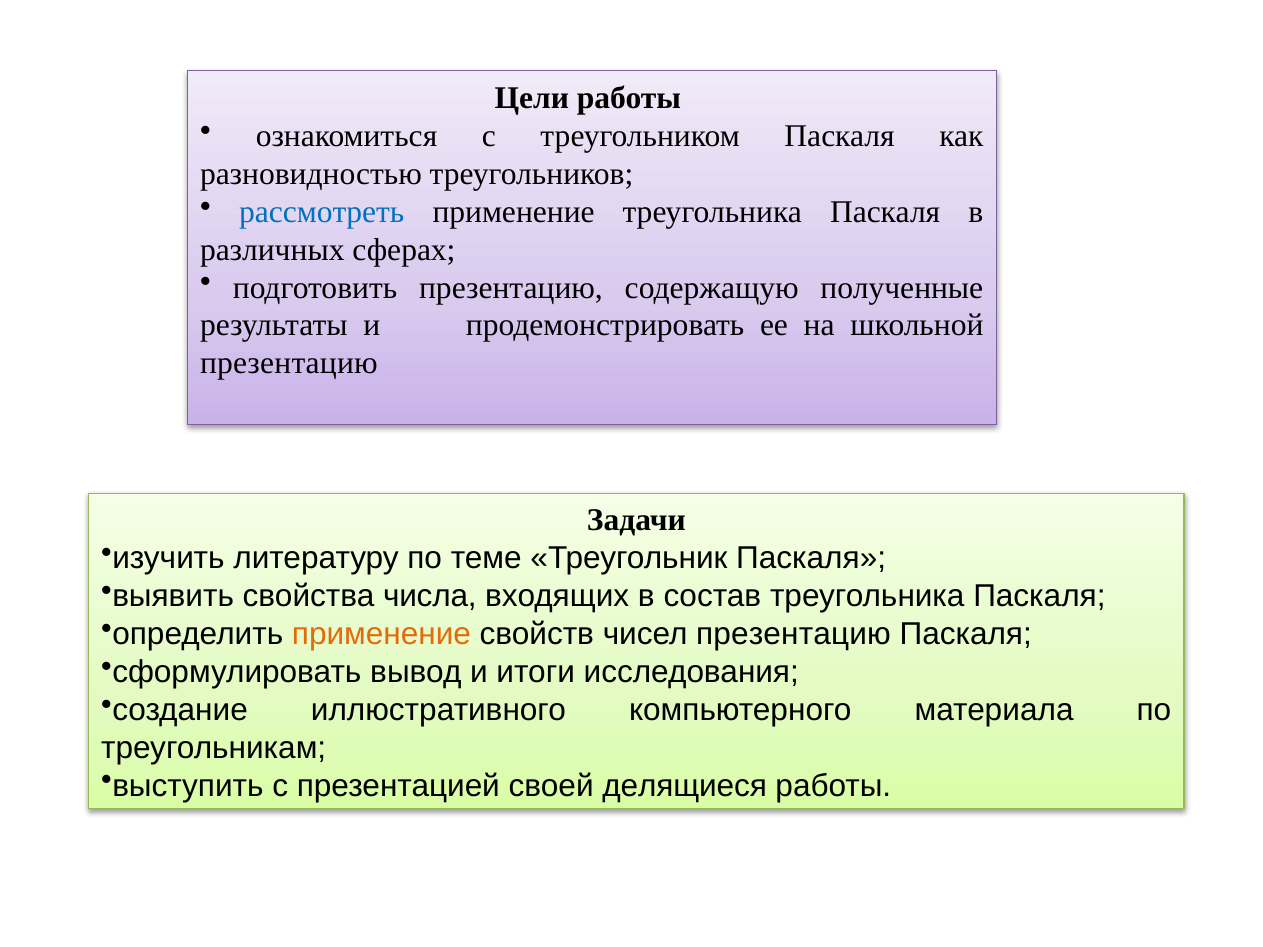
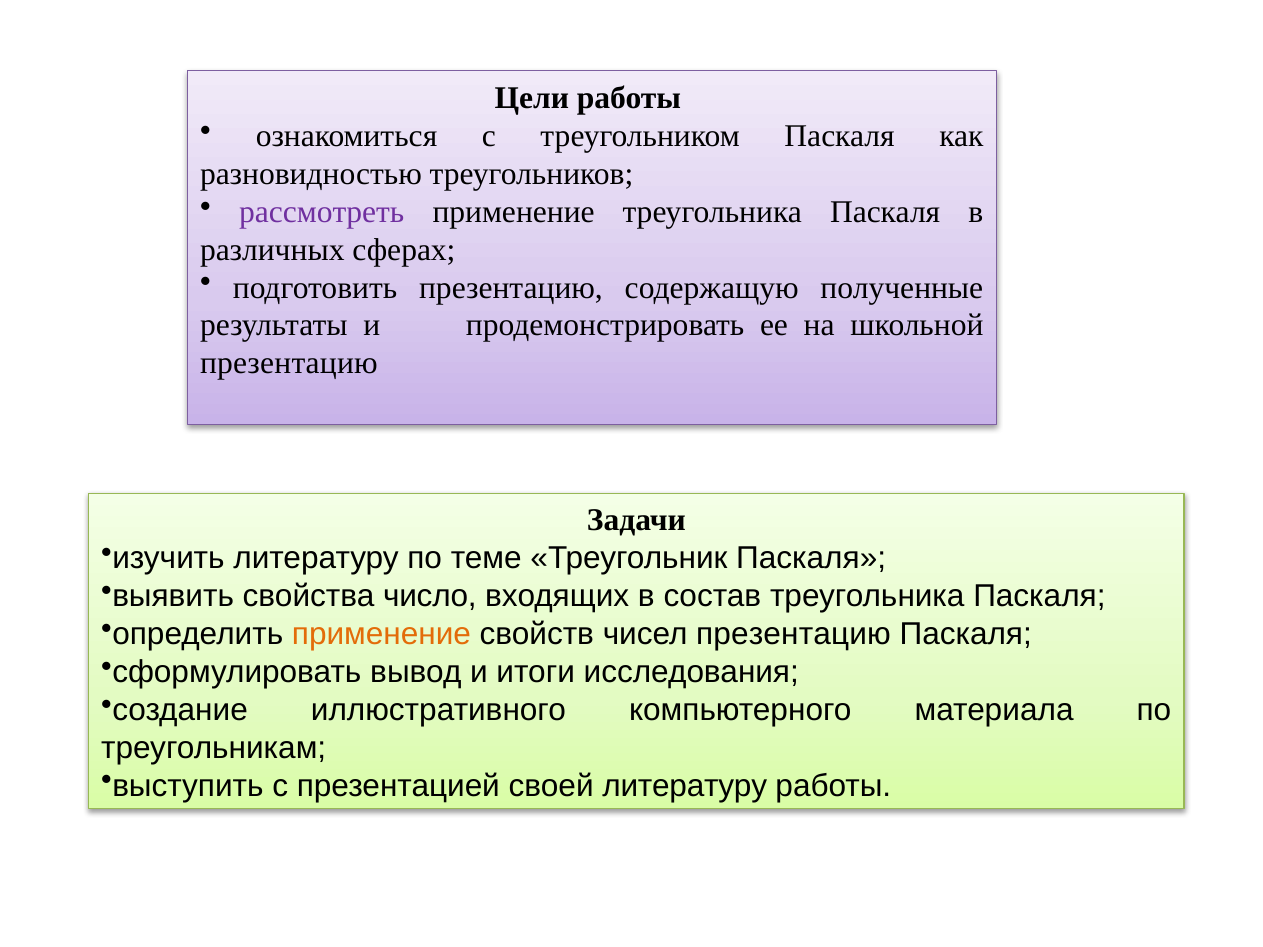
рассмотреть colour: blue -> purple (322, 212)
числа: числа -> число (430, 596)
своей делящиеся: делящиеся -> литературу (685, 786)
